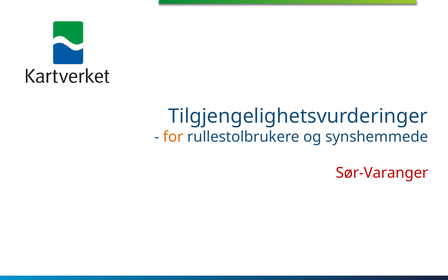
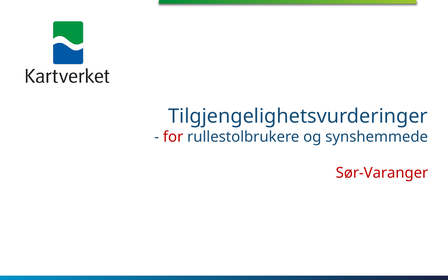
for colour: orange -> red (173, 137)
